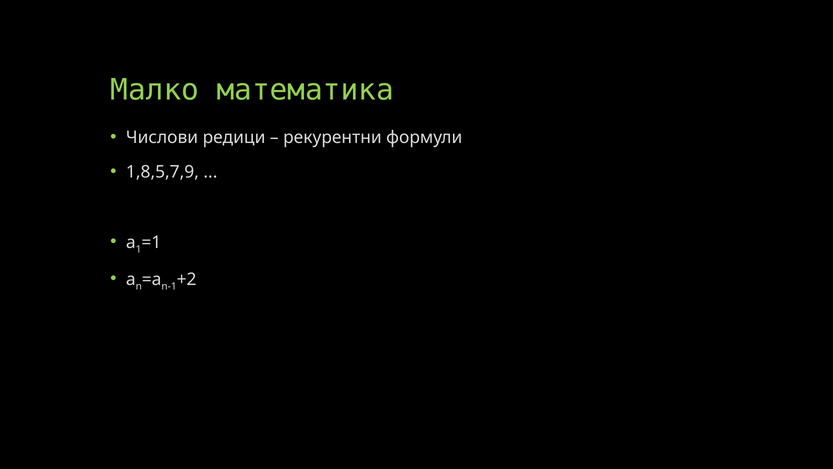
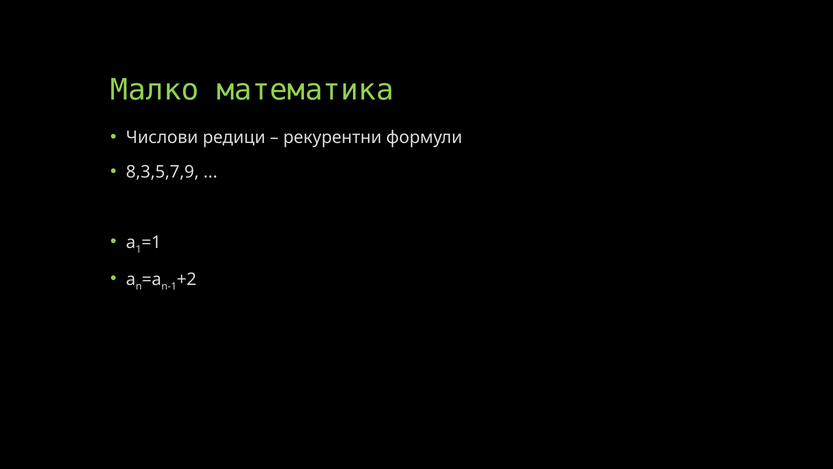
1,8,5,7,9: 1,8,5,7,9 -> 8,3,5,7,9 (162, 172)
